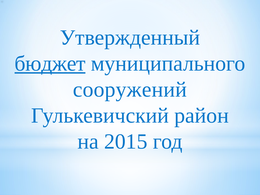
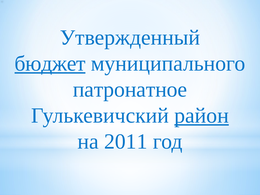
сооружений: сооружений -> патронатное (130, 90)
район underline: none -> present (202, 116)
2015: 2015 -> 2011 (126, 142)
